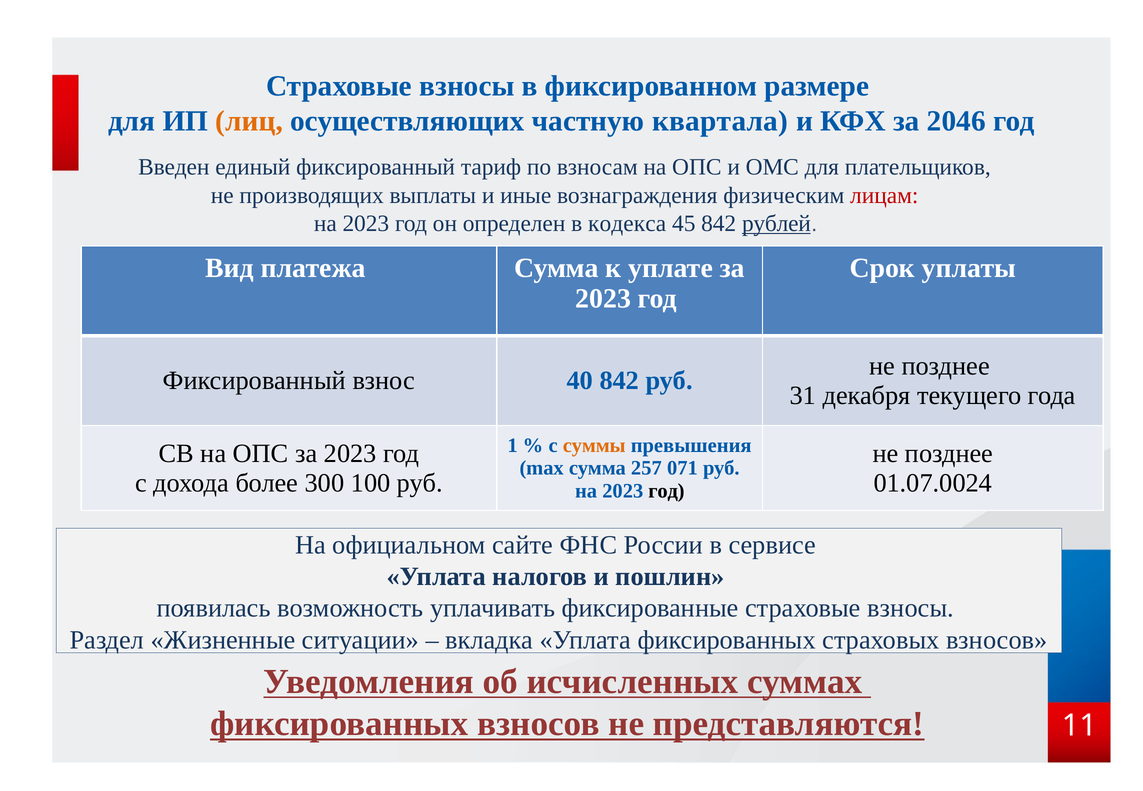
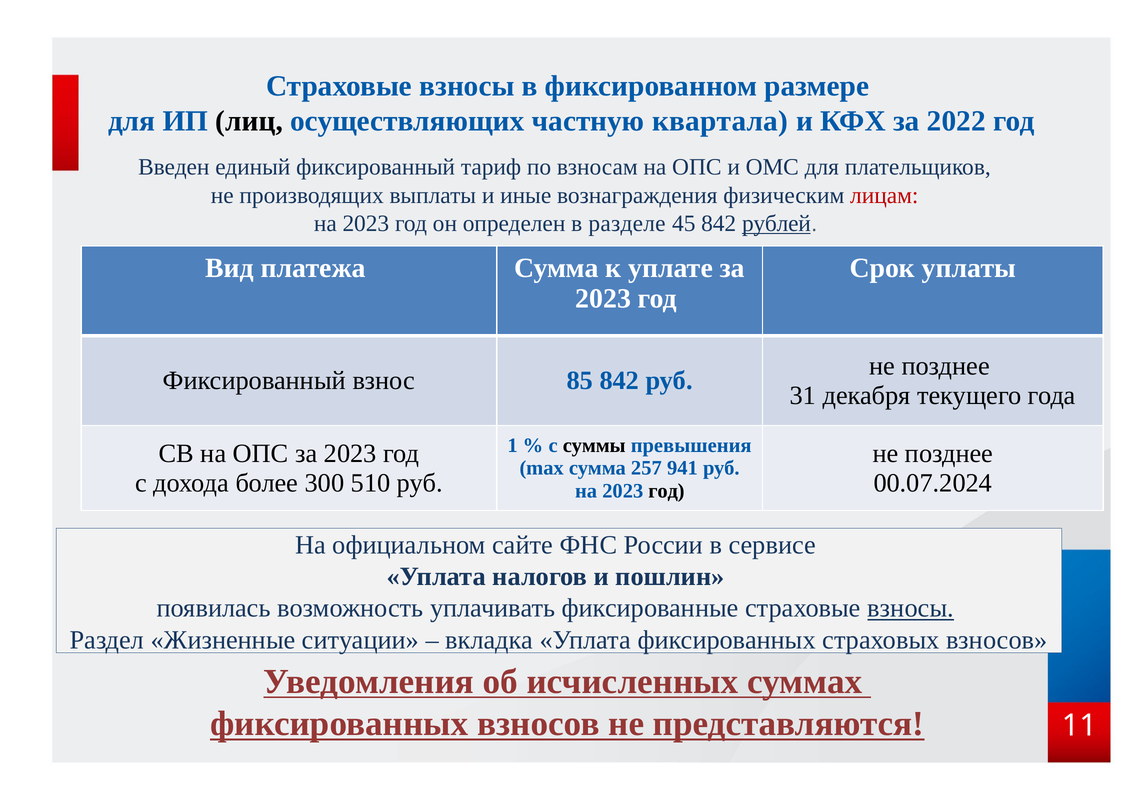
лиц colour: orange -> black (249, 121)
2046: 2046 -> 2022 (956, 121)
кодекса: кодекса -> разделе (627, 224)
40: 40 -> 85 (580, 381)
суммы colour: orange -> black (594, 446)
071: 071 -> 941 (682, 468)
100: 100 -> 510 (371, 483)
01.07.0024: 01.07.0024 -> 00.07.2024 (933, 483)
взносы underline: none -> present (911, 609)
